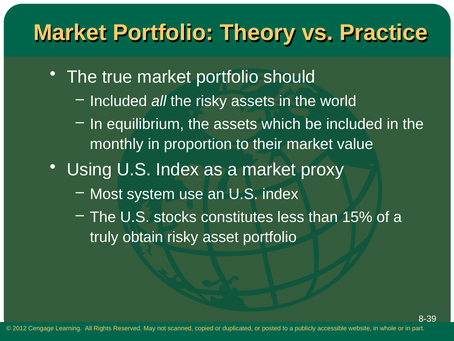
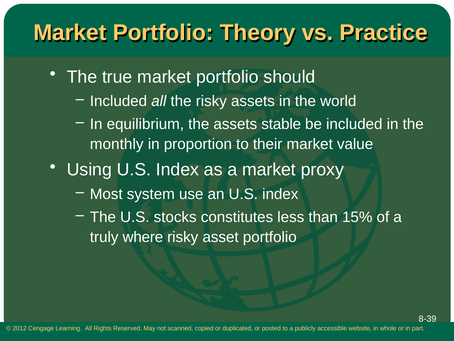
which: which -> stable (281, 124)
obtain: obtain -> where (143, 237)
